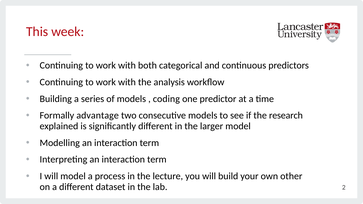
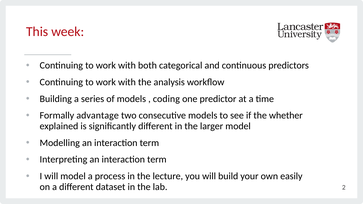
research: research -> whether (286, 116)
other: other -> easily (291, 176)
